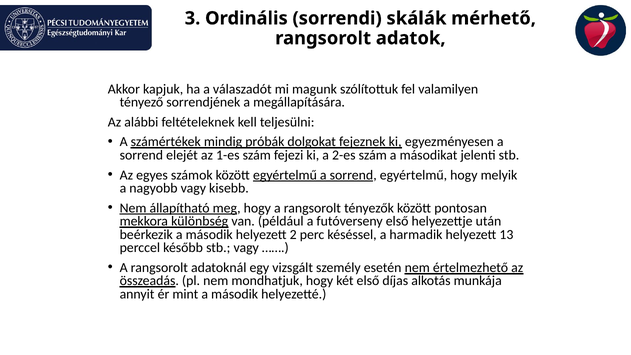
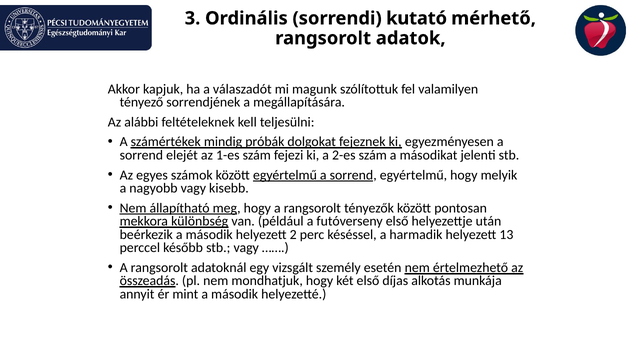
skálák: skálák -> kutató (417, 18)
